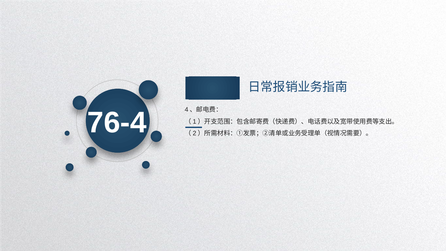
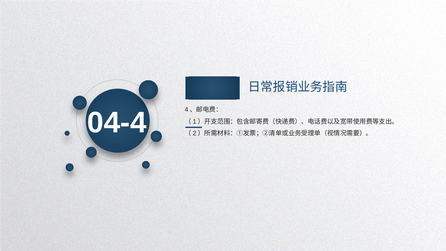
76-4: 76-4 -> 04-4 (117, 122)
